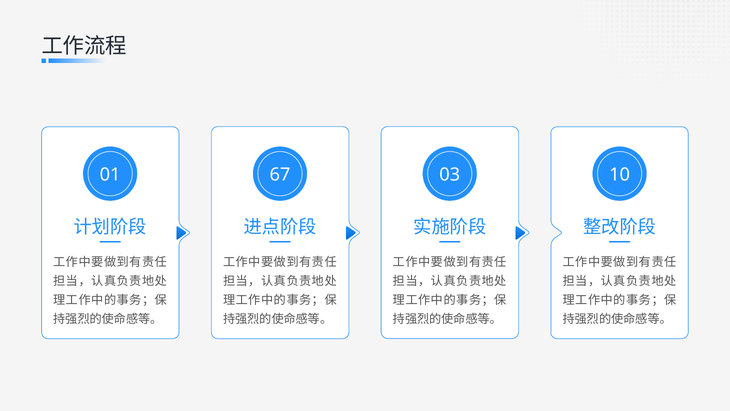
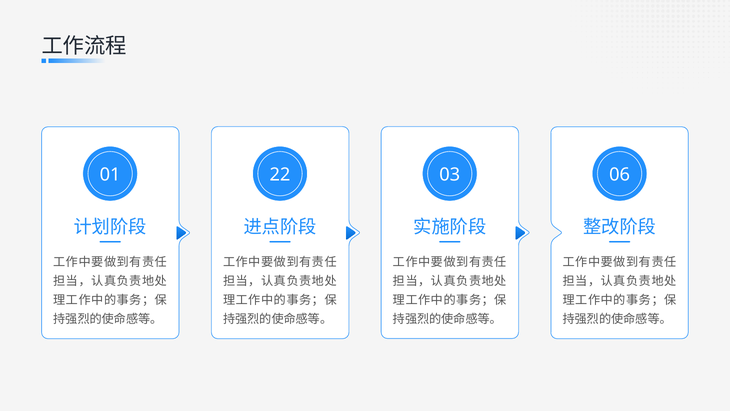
67: 67 -> 22 (280, 175)
10: 10 -> 06 (620, 175)
